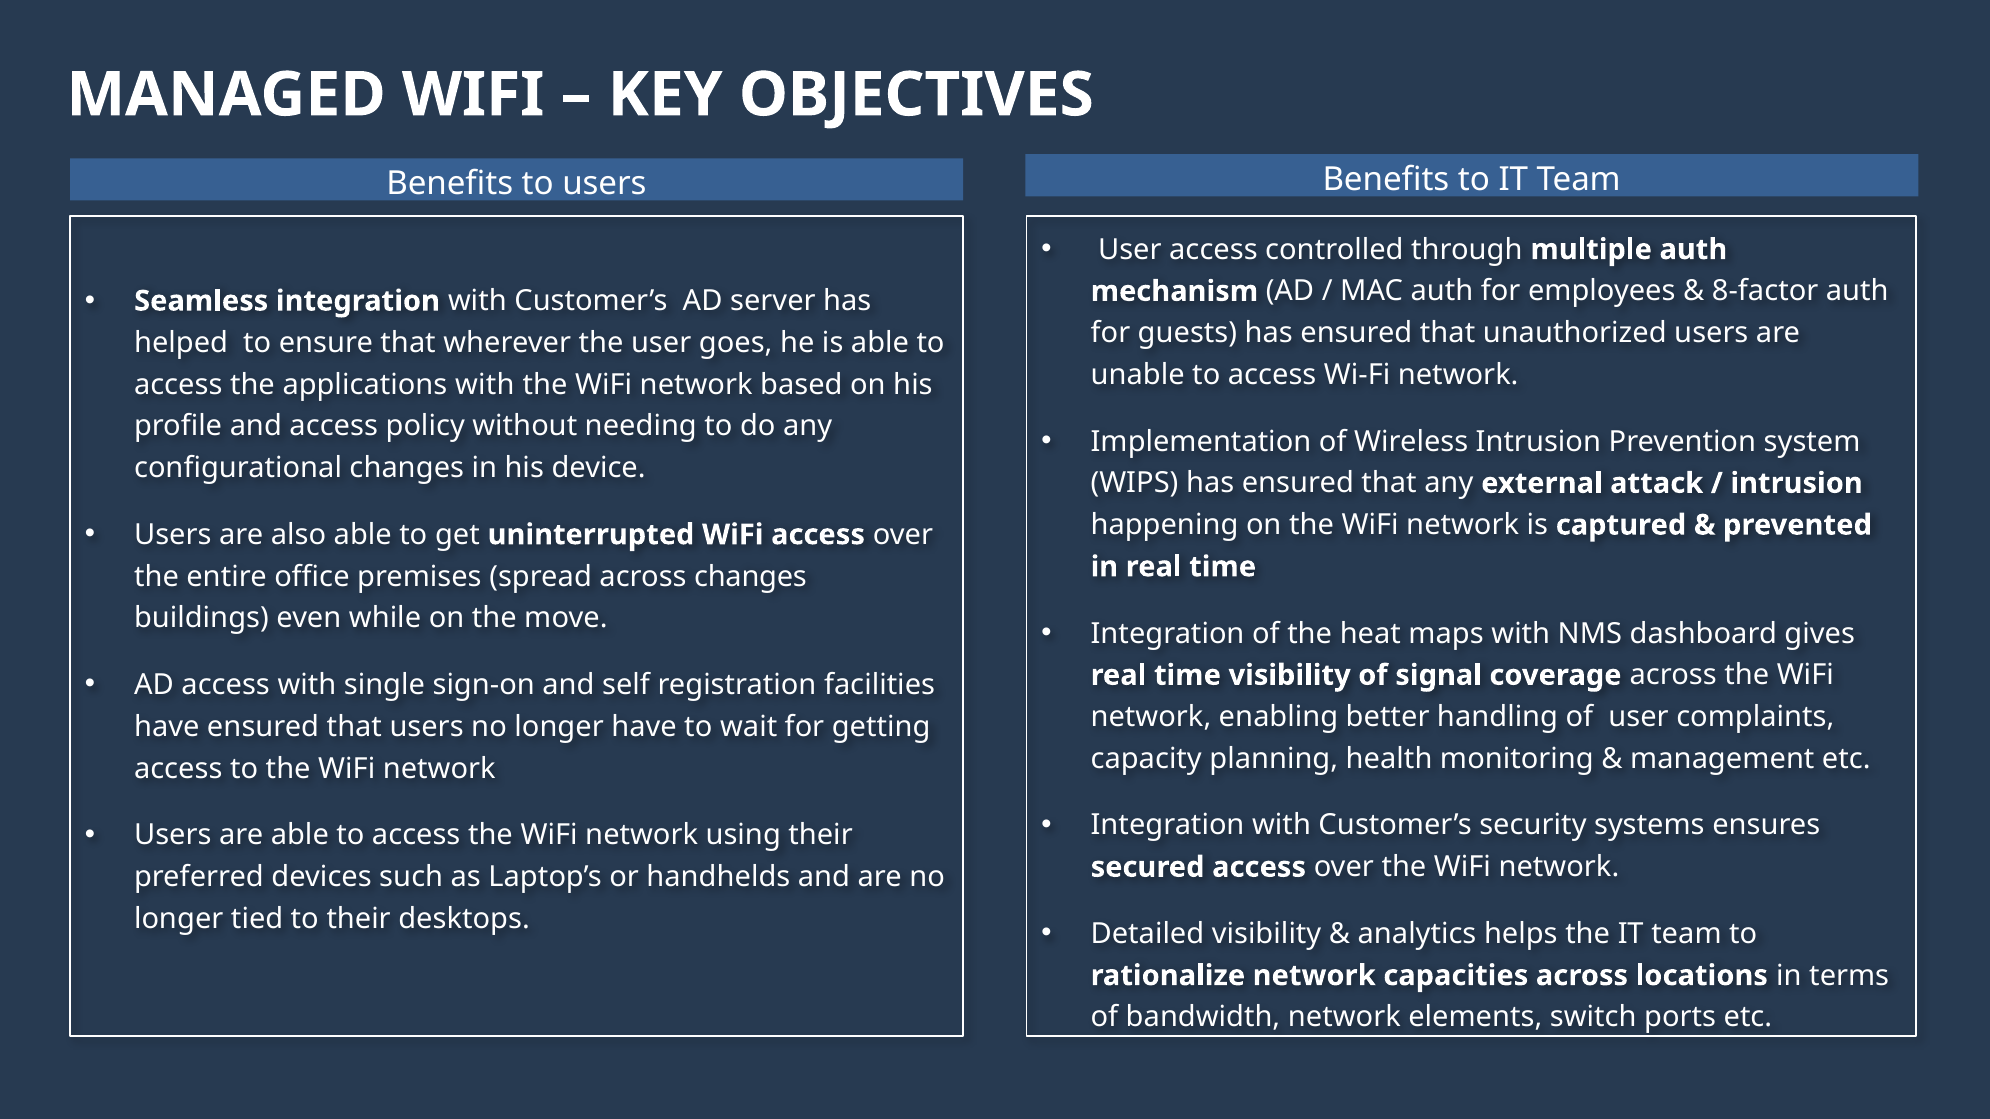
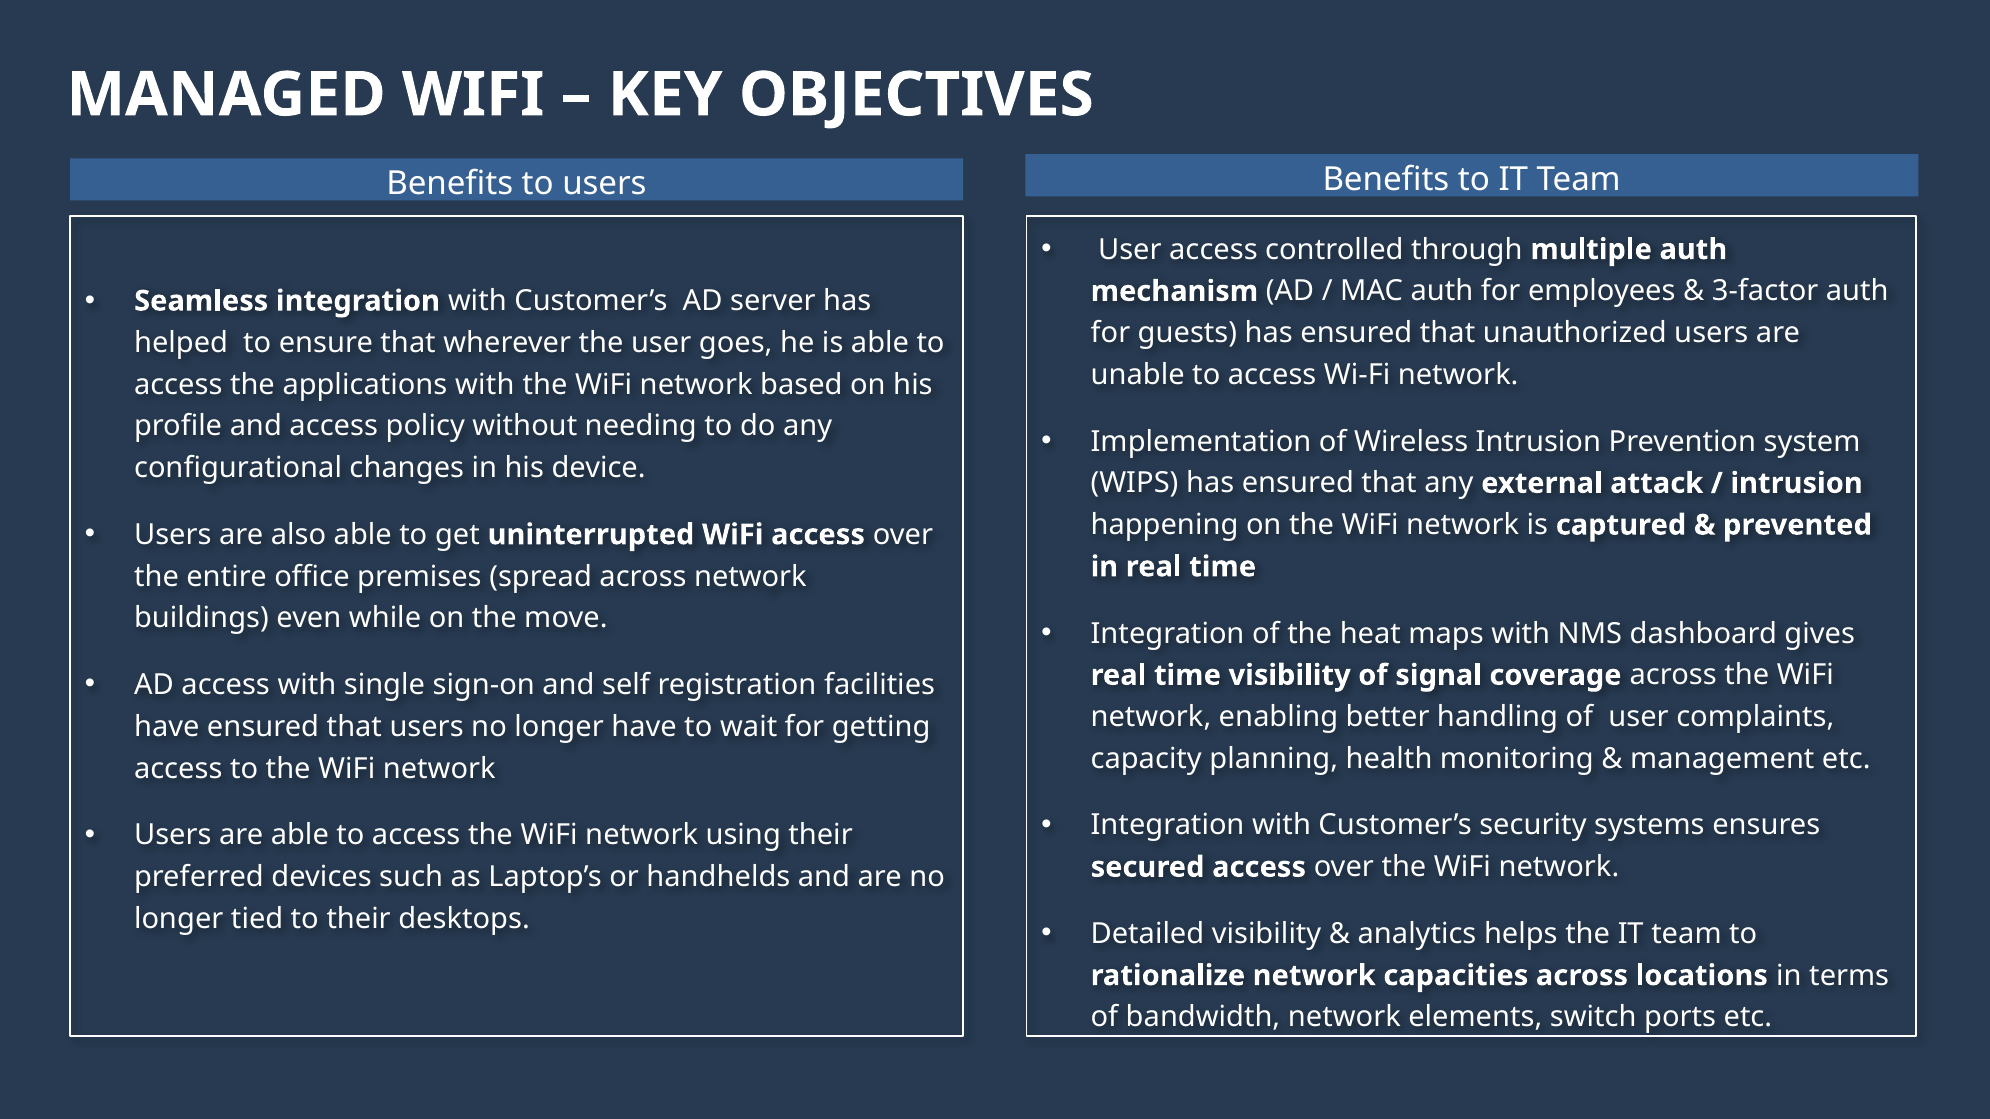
8-factor: 8-factor -> 3-factor (1765, 291)
across changes: changes -> network (750, 577)
